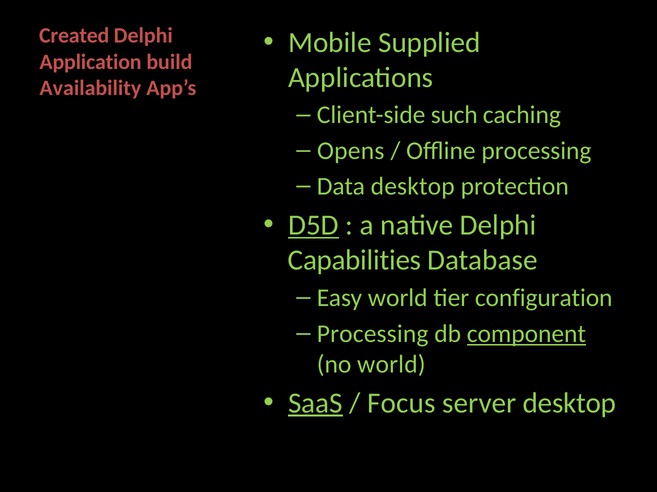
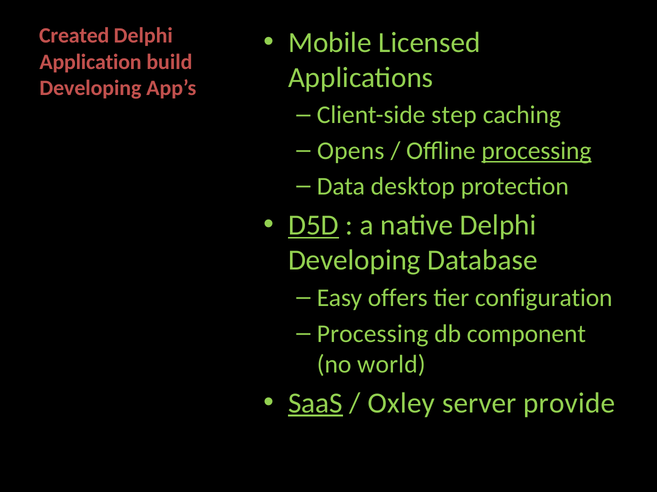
Supplied: Supplied -> Licensed (429, 42)
Availability: Availability -> Developing (90, 88)
such: such -> step (454, 115)
processing underline: none -> present (536, 151)
Capabilities: Capabilities -> Developing (354, 261)
Easy world: world -> offers (398, 298)
component underline: present -> none (526, 334)
Focus: Focus -> Oxley (401, 404)
server desktop: desktop -> provide (569, 404)
